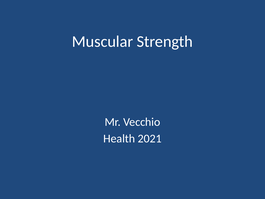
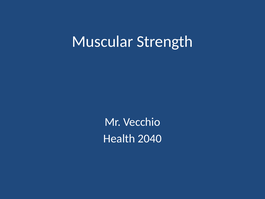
2021: 2021 -> 2040 (150, 138)
